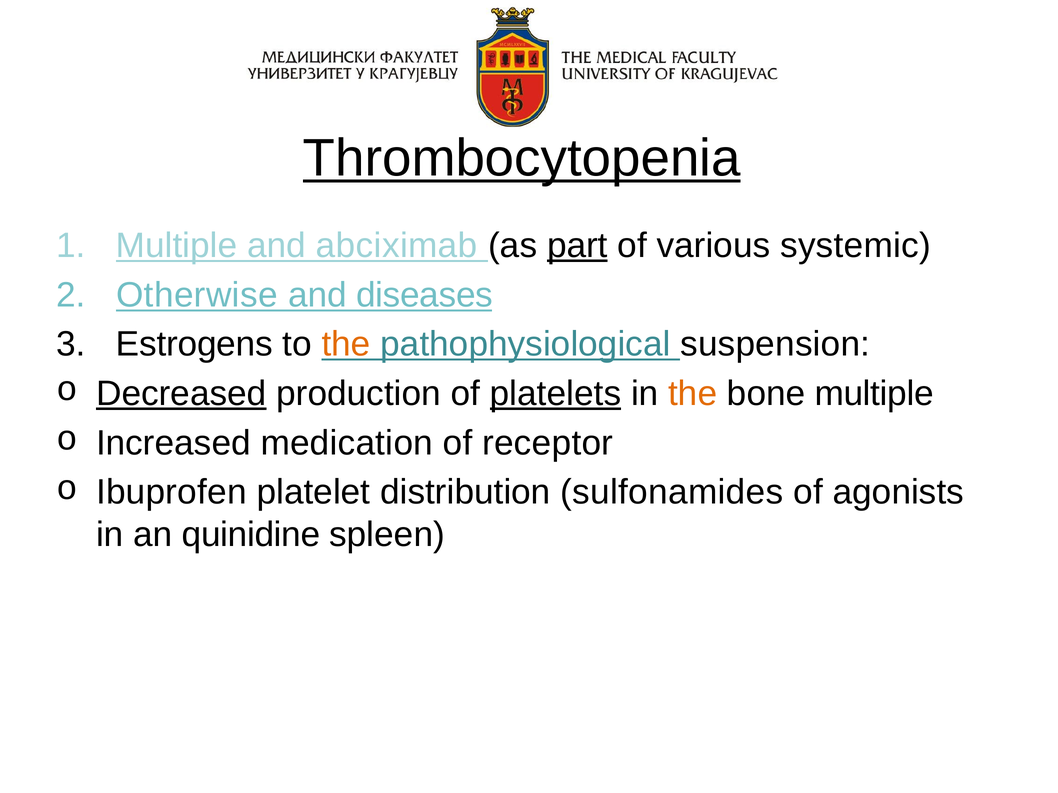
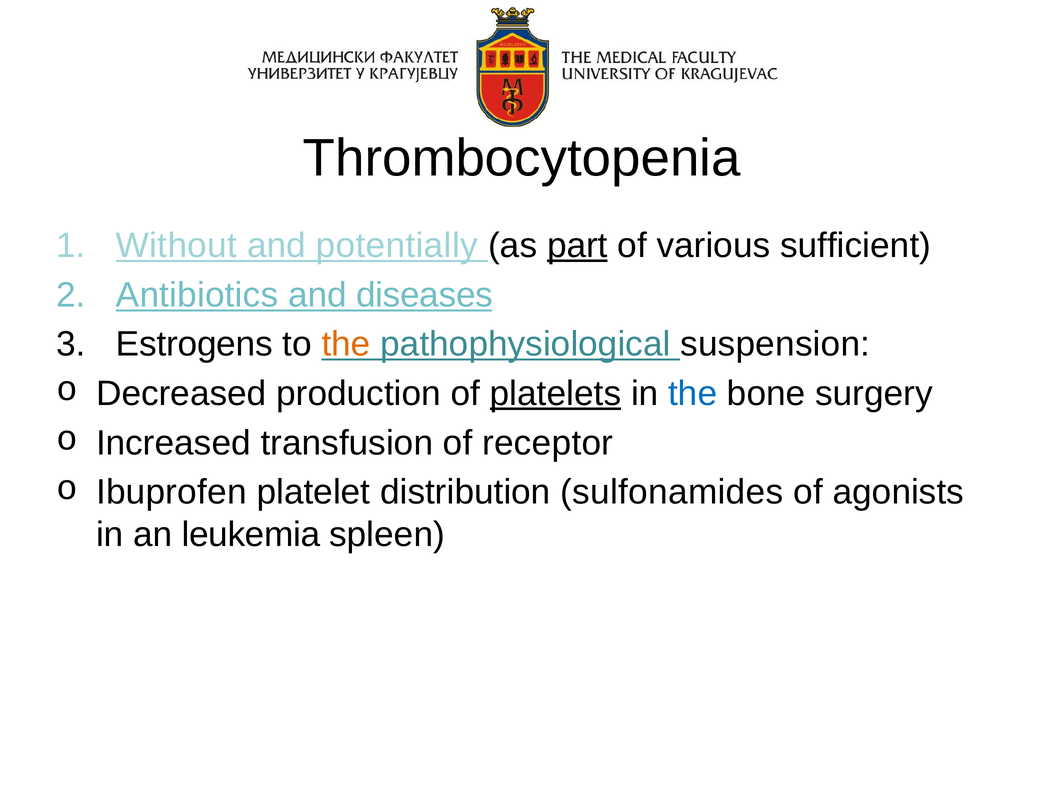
Thrombocytopenia underline: present -> none (522, 158)
Multiple: Multiple -> Without (176, 246)
abciximab: abciximab -> potentially (397, 246)
systemic: systemic -> sufficient (856, 246)
Otherwise: Otherwise -> Antibiotics (197, 295)
Decreased underline: present -> none (181, 394)
the colour: orange -> blue (693, 394)
bone multiple: multiple -> surgery (874, 394)
medication: medication -> transfusion (347, 443)
quinidine: quinidine -> leukemia (251, 535)
